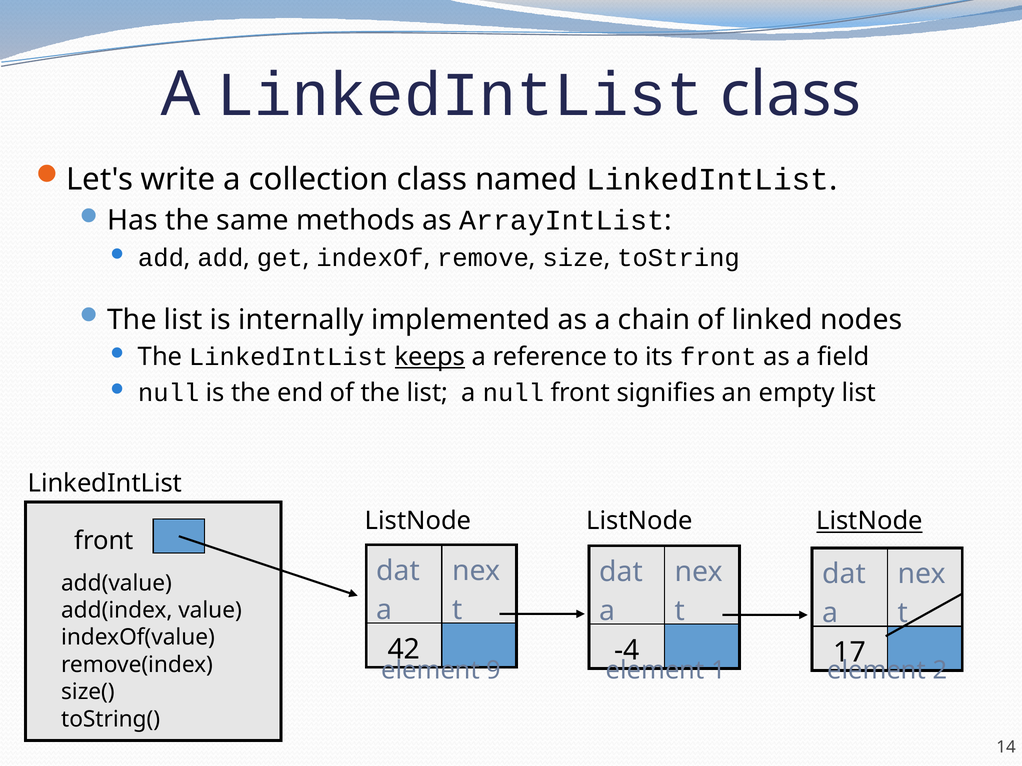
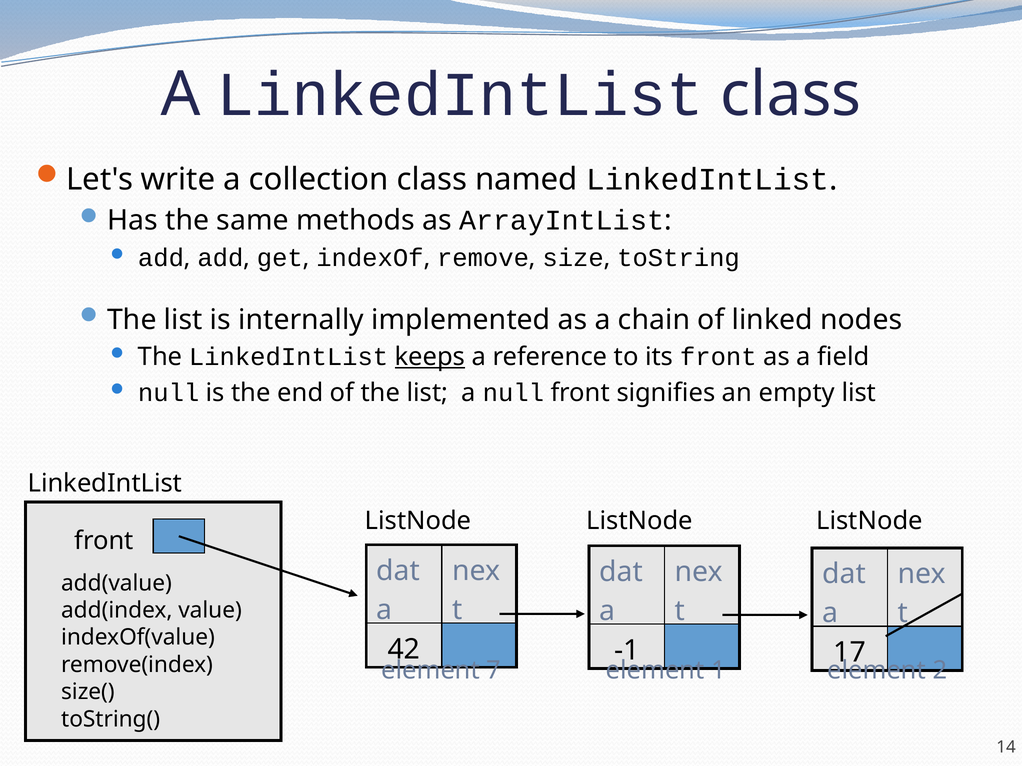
ListNode underline: present -> none (869, 521)
-4: -4 -> -1 (627, 651)
9: 9 -> 7 (494, 671)
